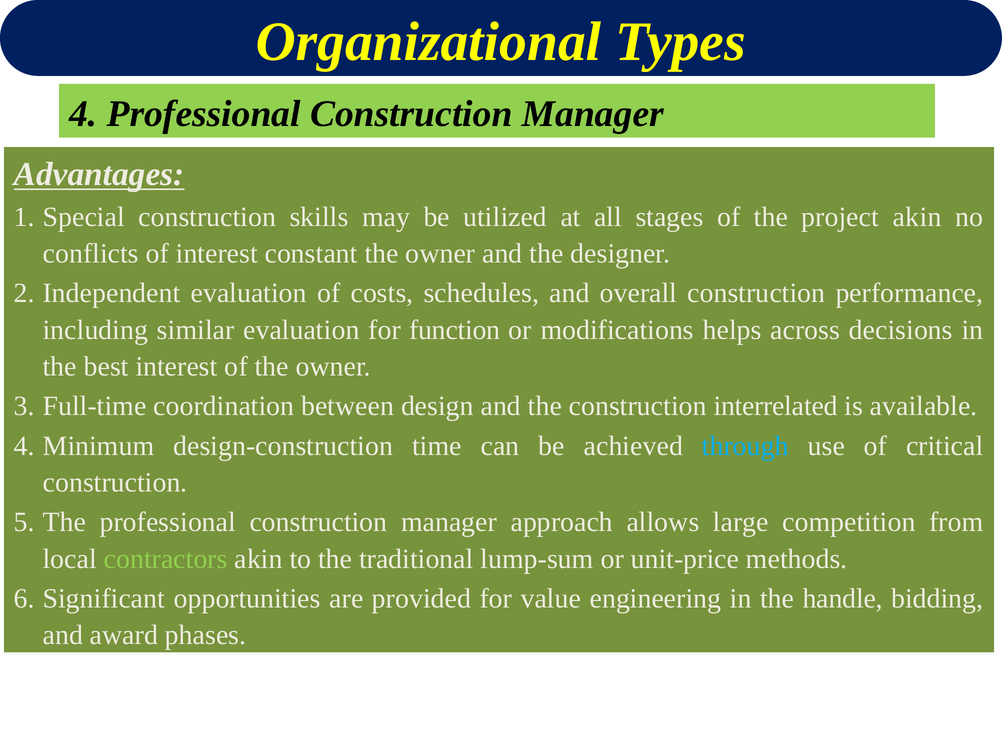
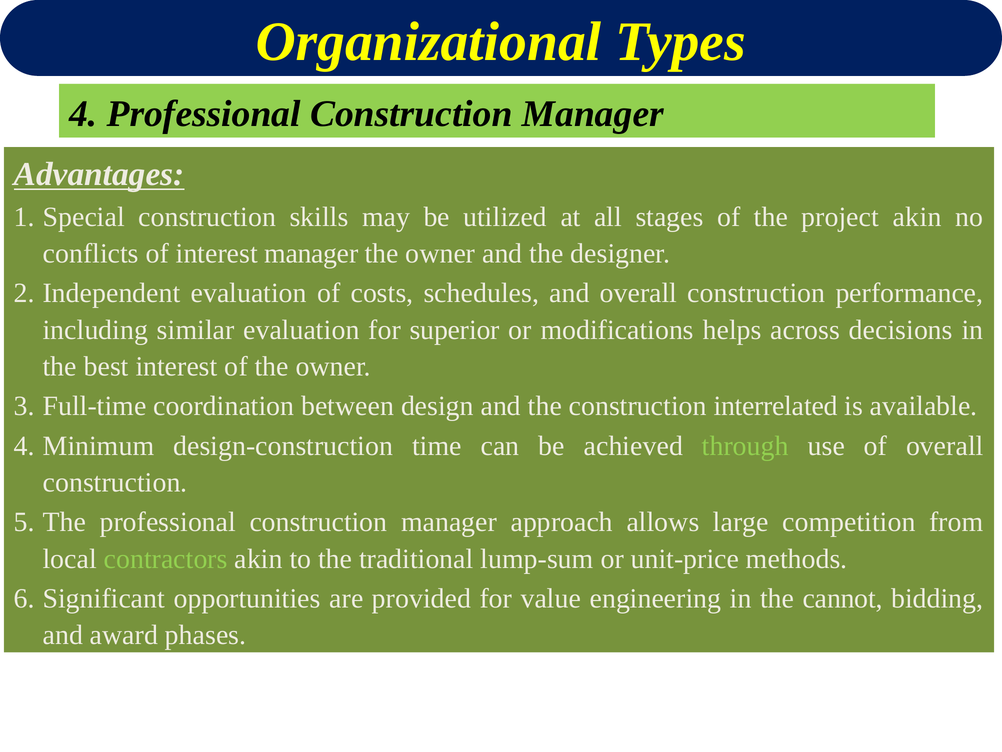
interest constant: constant -> manager (311, 253)
function: function -> superior (455, 330)
through colour: light blue -> light green (745, 446)
of critical: critical -> overall (945, 446)
handle: handle -> cannot (843, 598)
